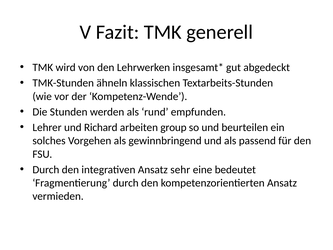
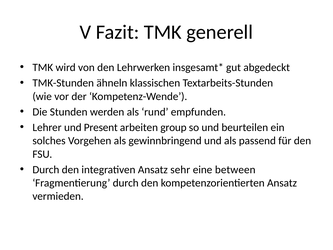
Richard: Richard -> Present (101, 127)
bedeutet: bedeutet -> between (235, 169)
